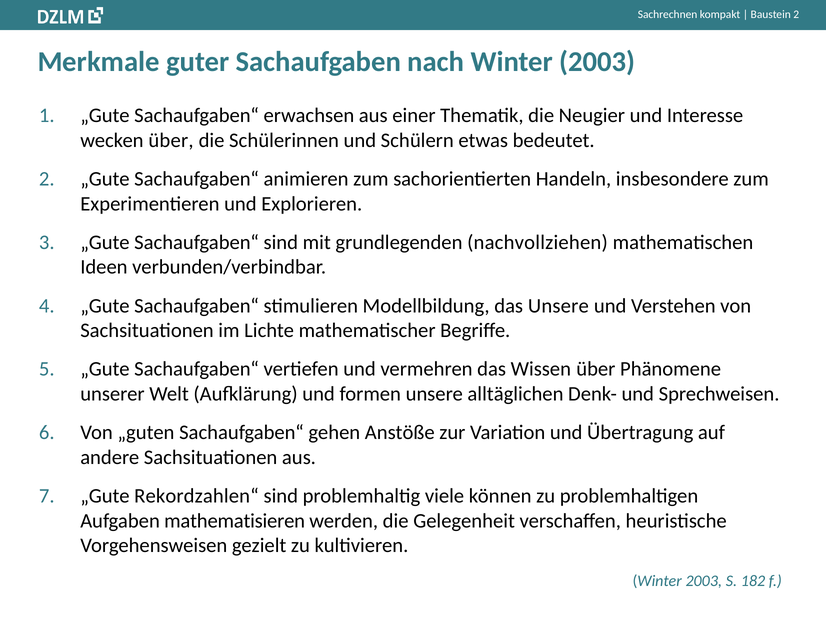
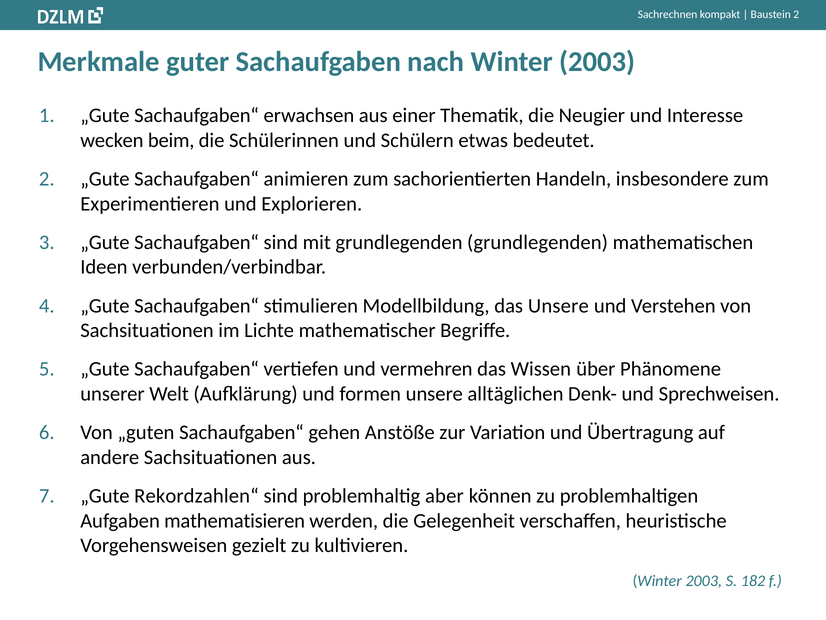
wecken über: über -> beim (171, 140)
grundlegenden nachvollziehen: nachvollziehen -> grundlegenden (538, 242)
viele: viele -> aber (444, 496)
